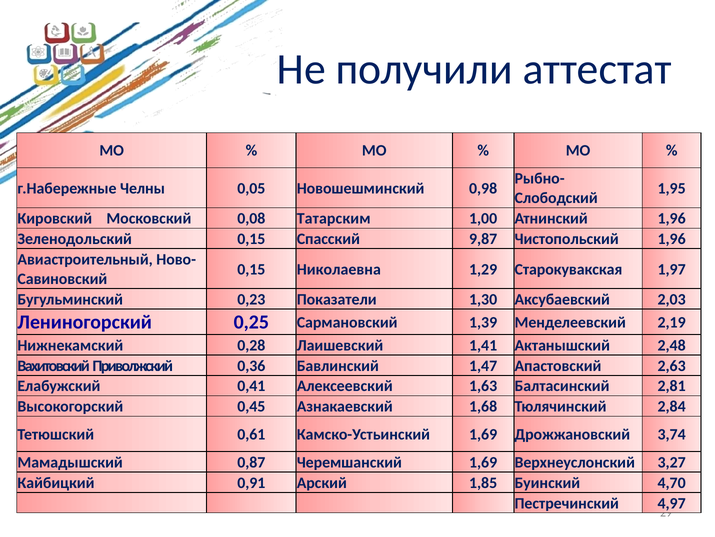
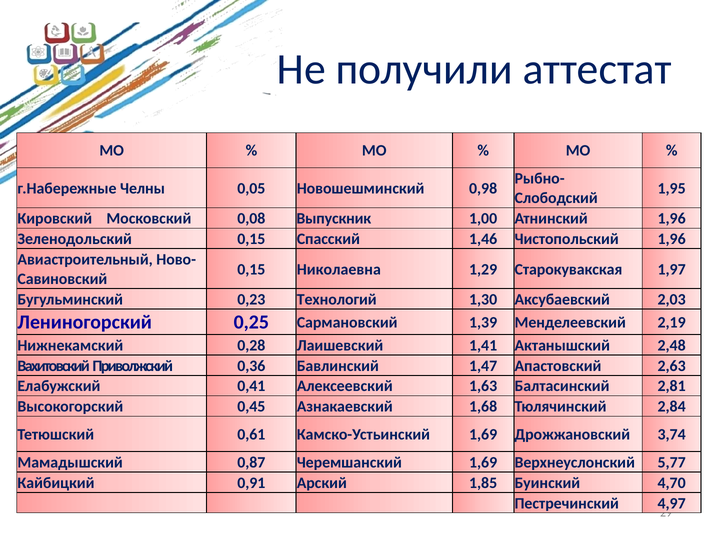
Татарским: Татарским -> Выпускник (334, 218)
9,87: 9,87 -> 1,46 (483, 239)
Показатели: Показатели -> Технологий (337, 299)
3,27: 3,27 -> 5,77 (672, 462)
